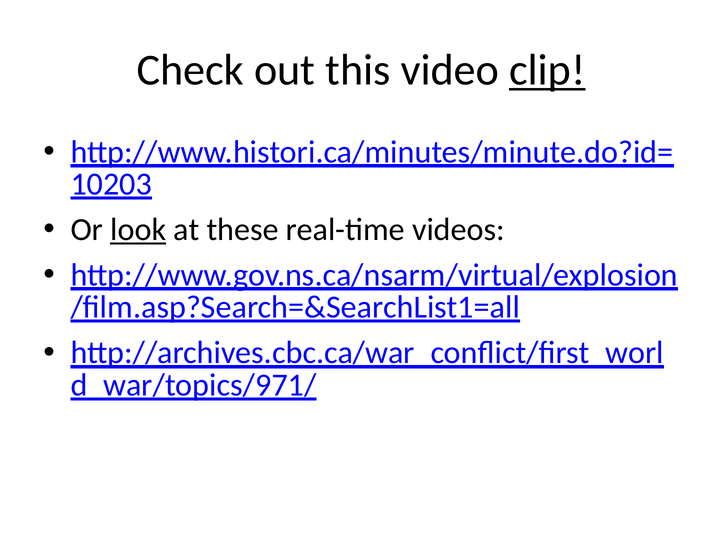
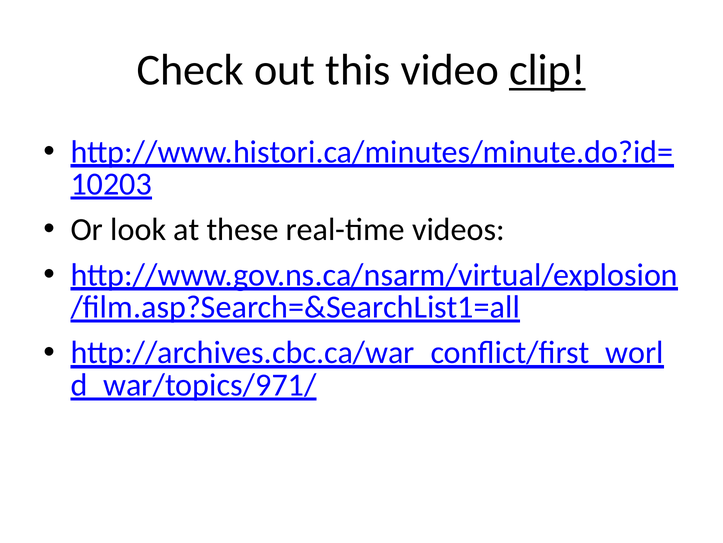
look underline: present -> none (138, 230)
